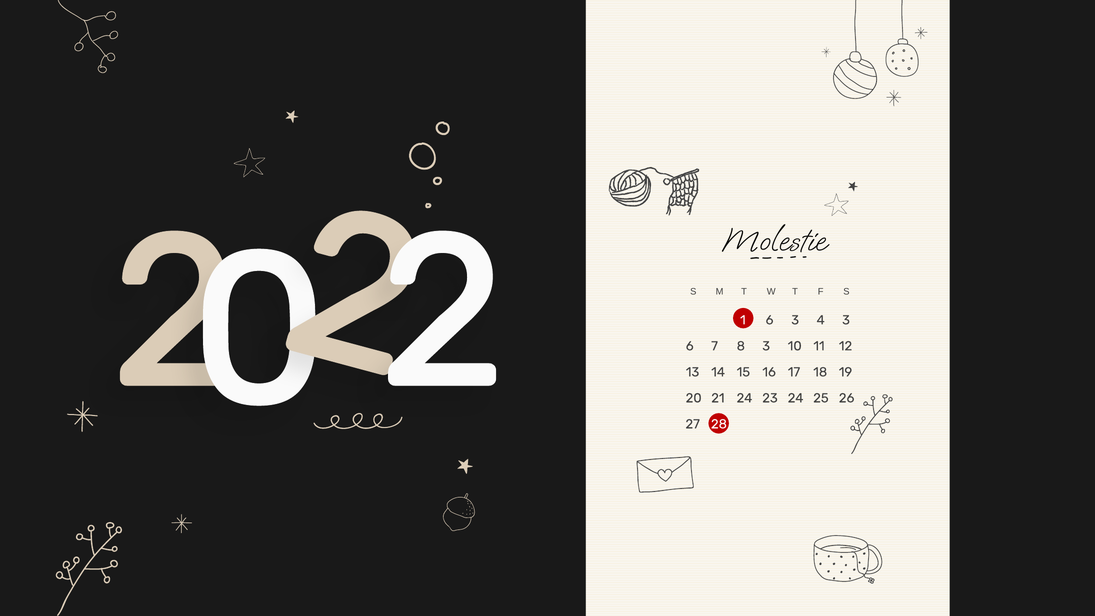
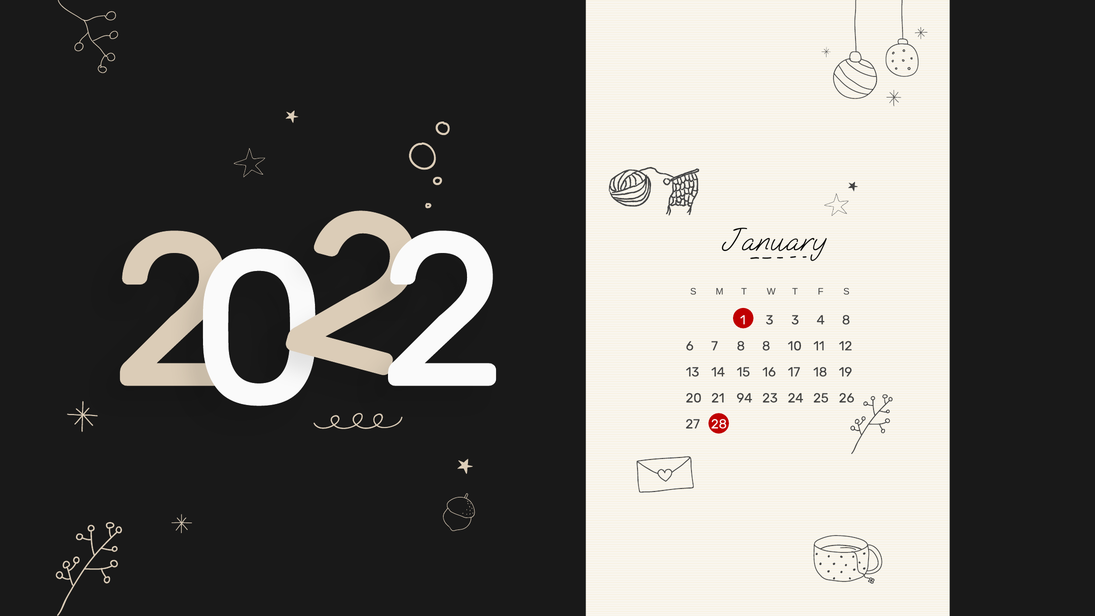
Molestie: Molestie -> January (774, 239)
1 6: 6 -> 3 (770, 320)
4 3: 3 -> 8 (846, 320)
8 3: 3 -> 8 (766, 346)
21 24: 24 -> 94 (744, 398)
